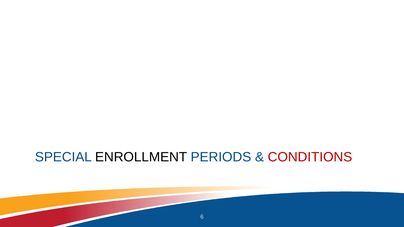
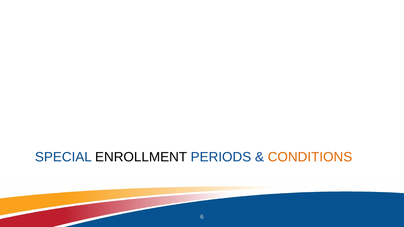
CONDITIONS colour: red -> orange (310, 157)
